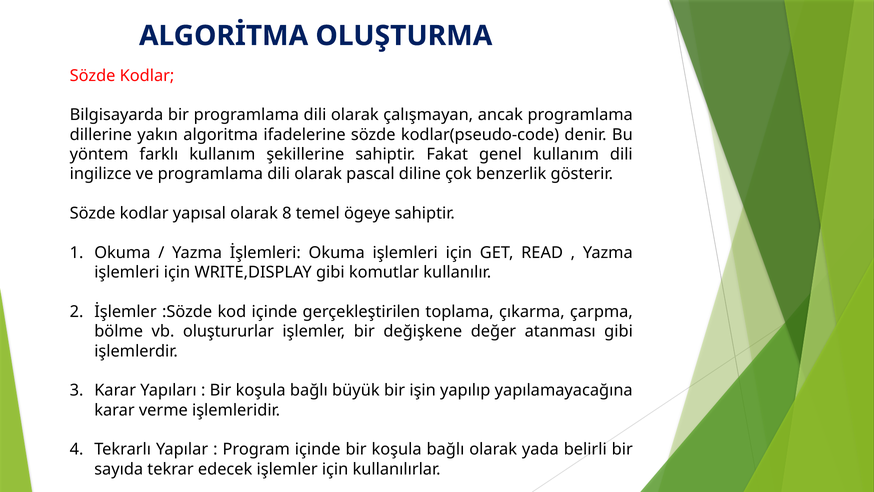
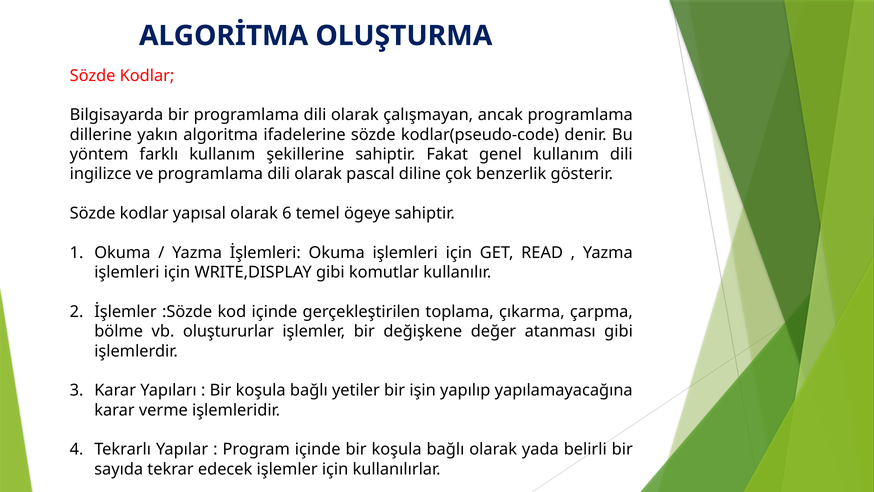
8: 8 -> 6 (287, 213)
büyük: büyük -> yetiler (356, 390)
